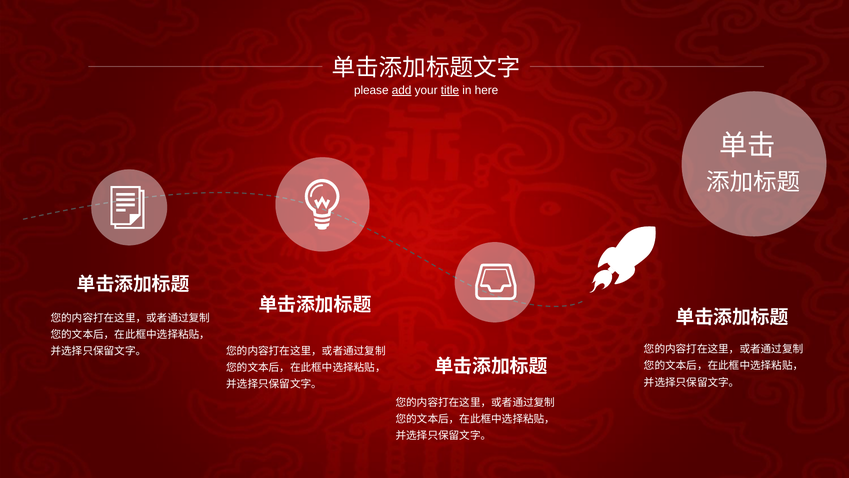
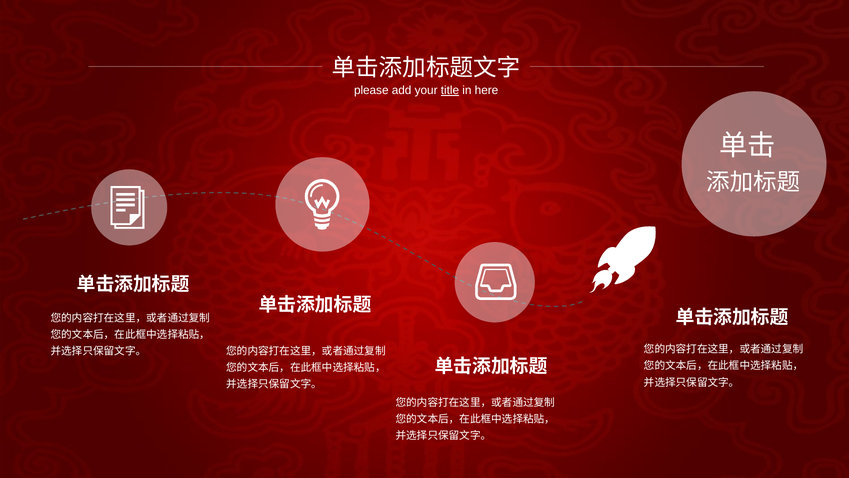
add underline: present -> none (402, 90)
